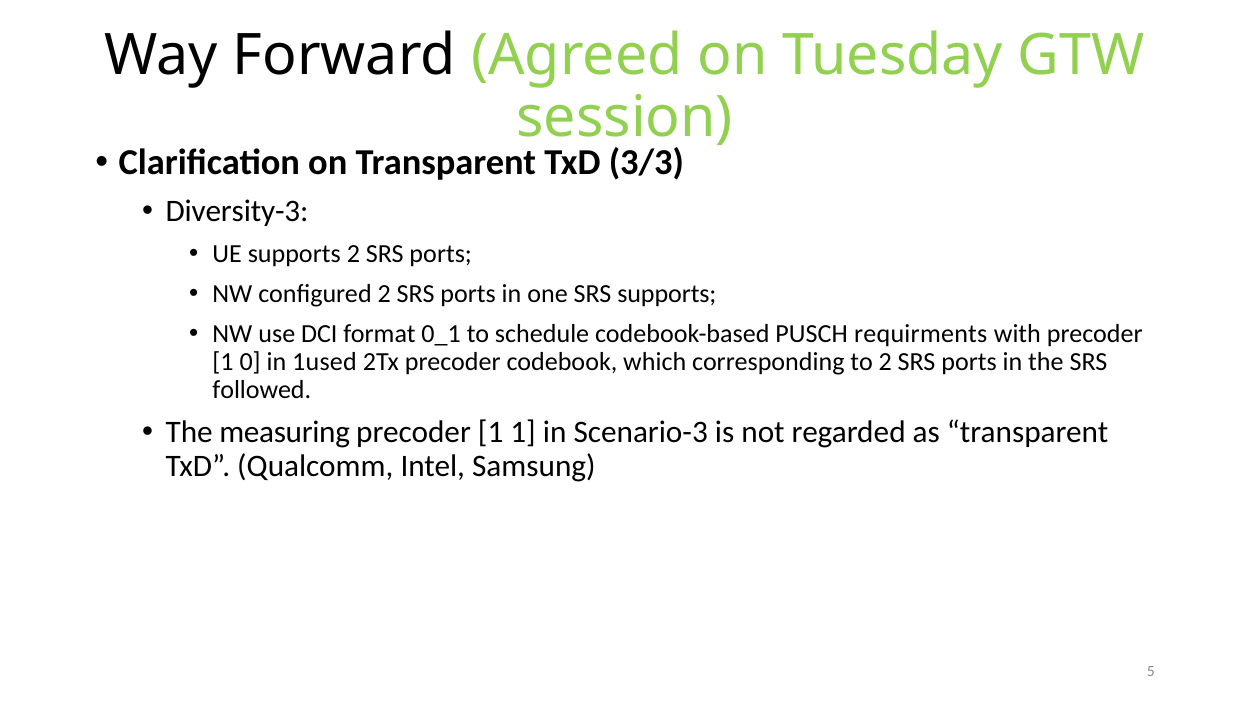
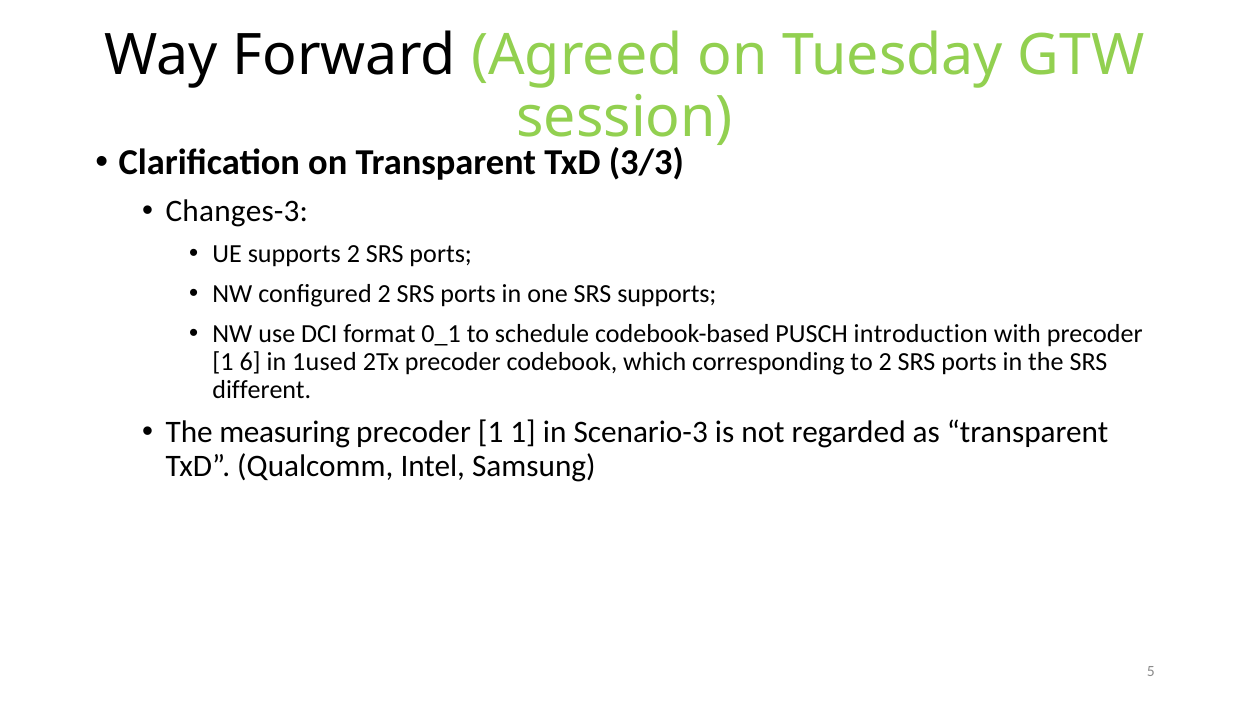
Diversity-3: Diversity-3 -> Changes-3 (237, 211)
requirments: requirments -> introduction (921, 334)
0: 0 -> 6 (250, 362)
followed: followed -> different (262, 390)
